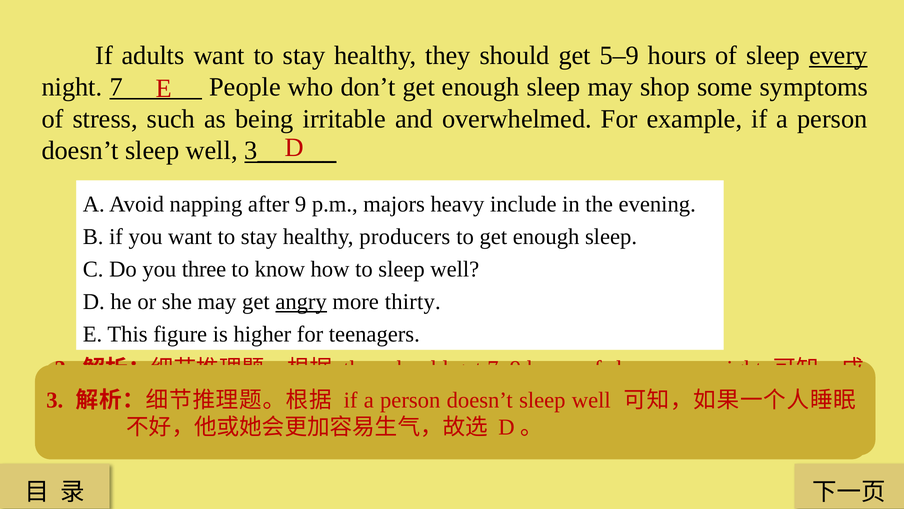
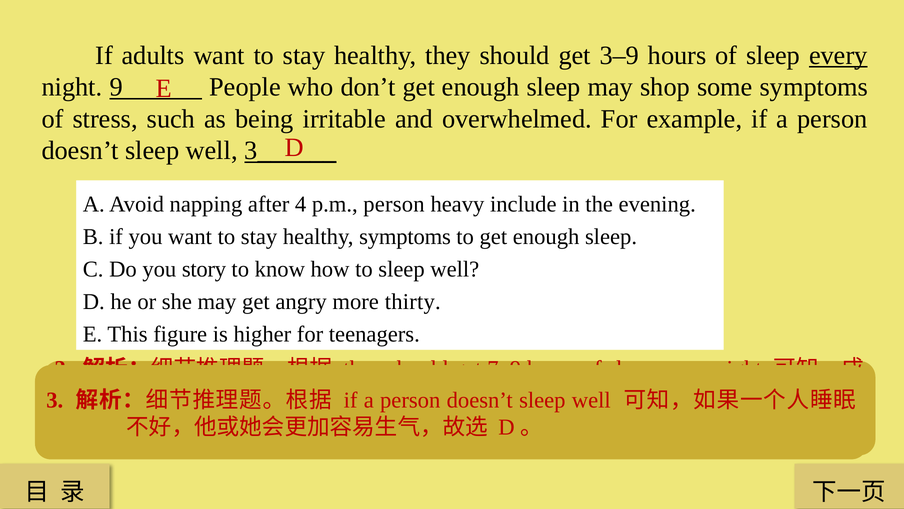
5–9: 5–9 -> 3–9 (619, 55)
night 7: 7 -> 9 (116, 87)
after 9: 9 -> 4 (301, 204)
p.m majors: majors -> person (394, 204)
healthy producers: producers -> symptoms (405, 237)
three: three -> story (204, 269)
angry underline: present -> none (301, 302)
